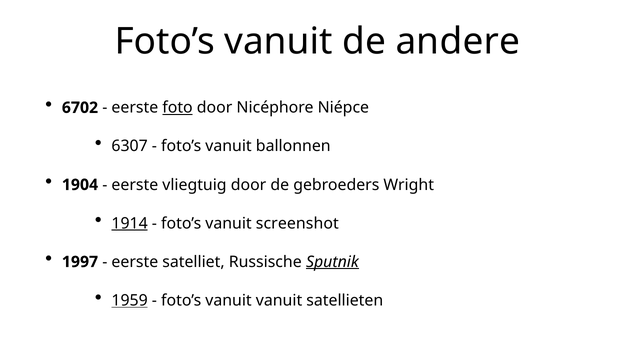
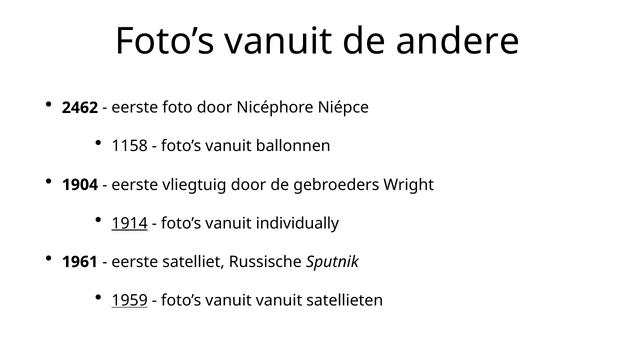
6702: 6702 -> 2462 (80, 108)
foto underline: present -> none (178, 108)
6307: 6307 -> 1158 (130, 146)
screenshot: screenshot -> individually (297, 223)
1997: 1997 -> 1961 (80, 262)
Sputnik underline: present -> none (332, 262)
